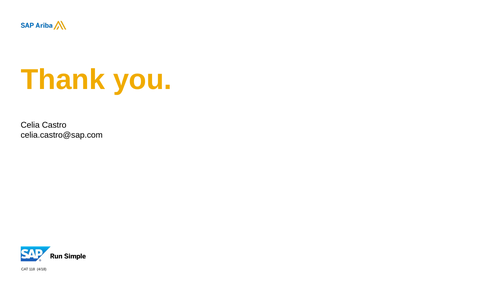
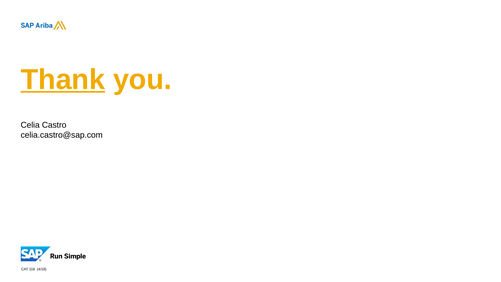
Thank underline: none -> present (63, 79)
